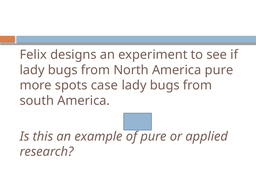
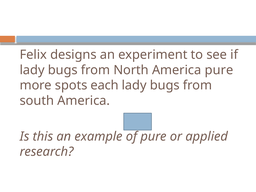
case: case -> each (105, 85)
